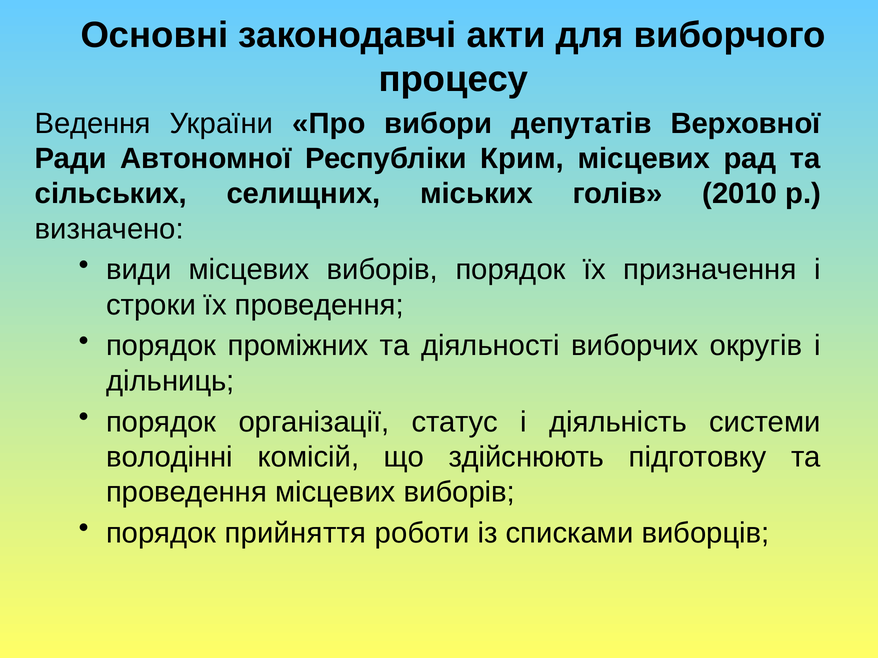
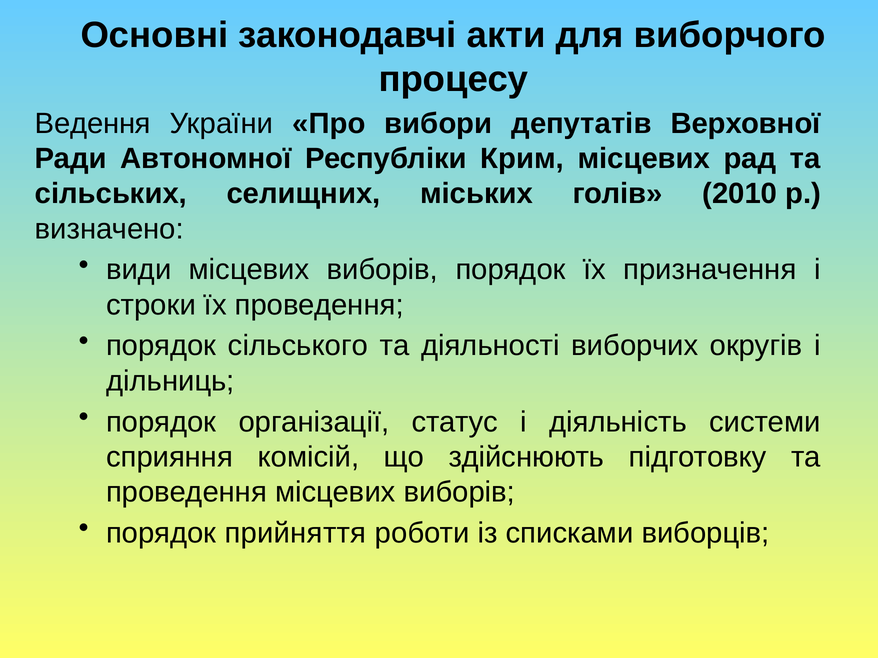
проміжних: проміжних -> сільського (298, 346)
володінні: володінні -> сприяння (170, 457)
